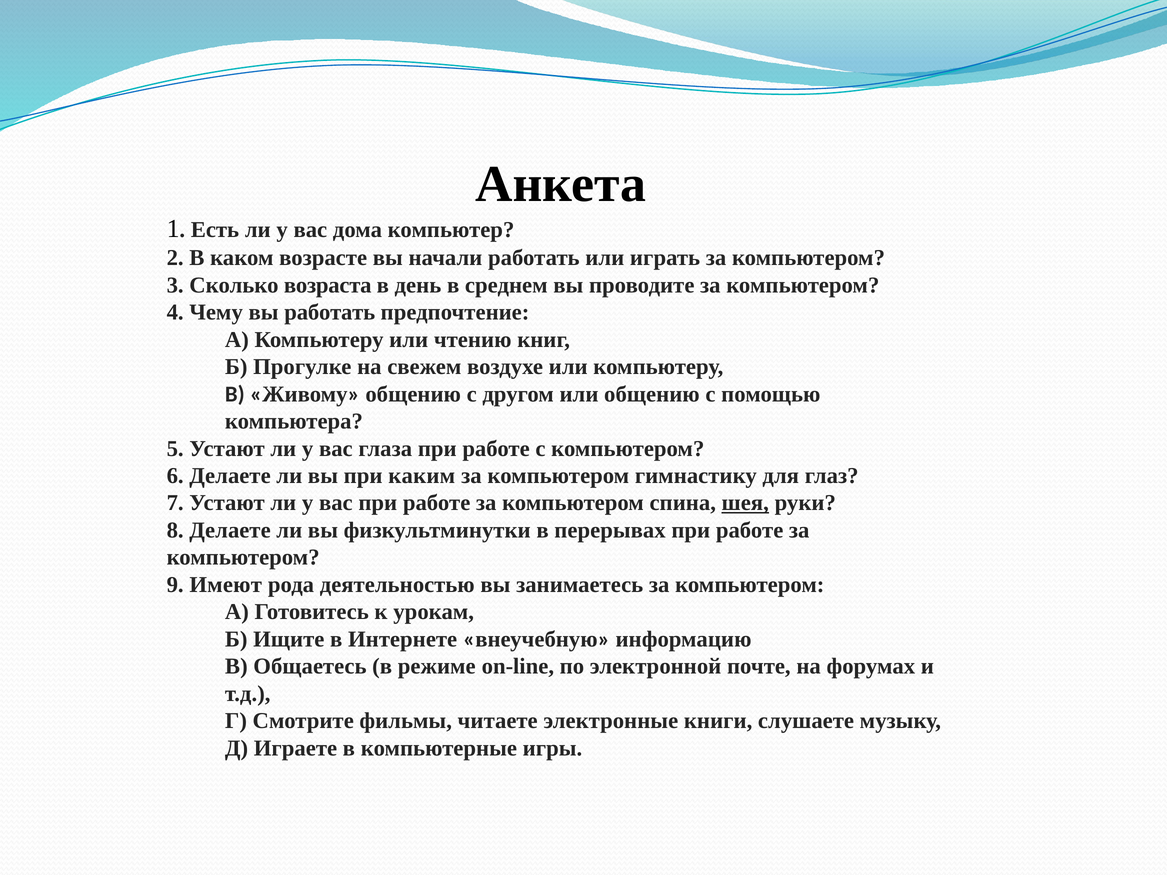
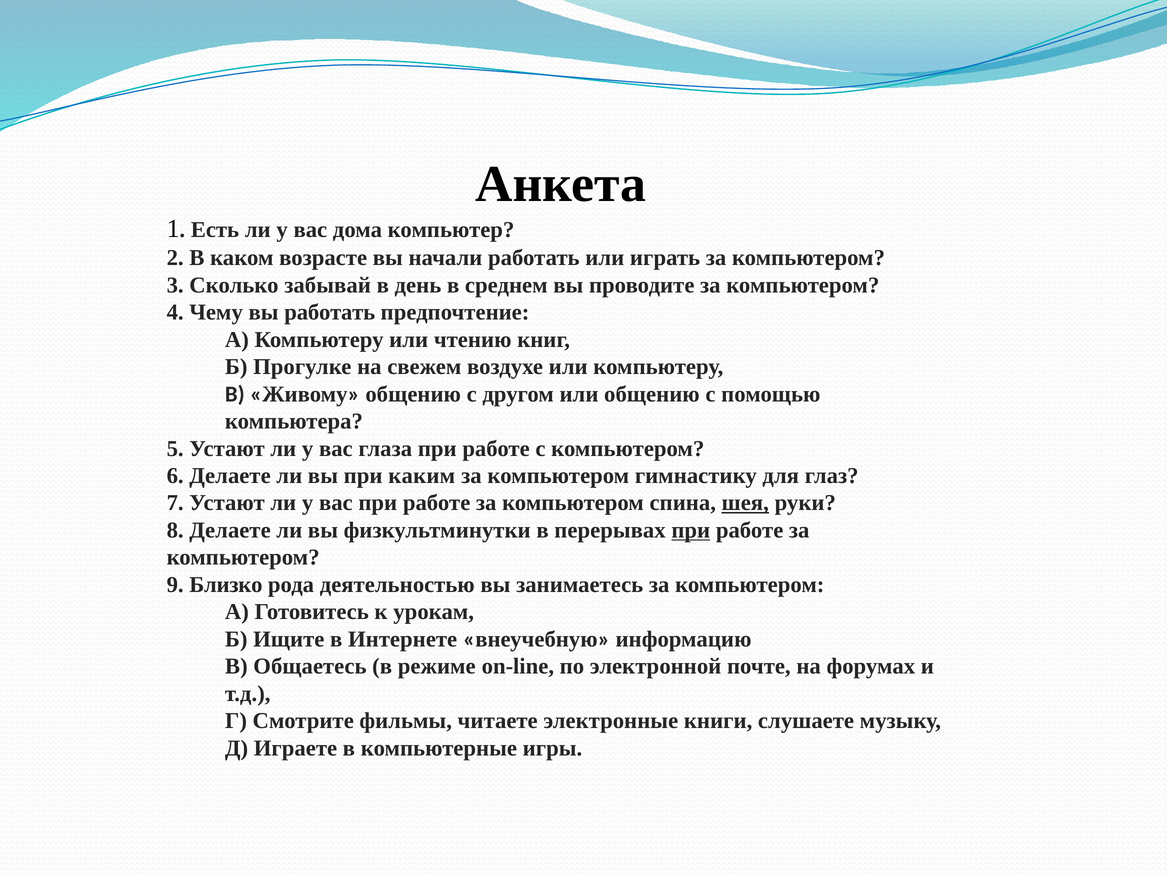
возраста: возраста -> забывай (328, 285)
при underline: none -> present (691, 530)
Имеют: Имеют -> Близко (226, 585)
